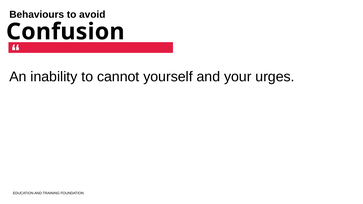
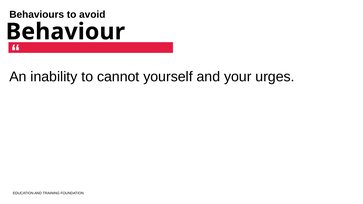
Confusion: Confusion -> Behaviour (65, 32)
